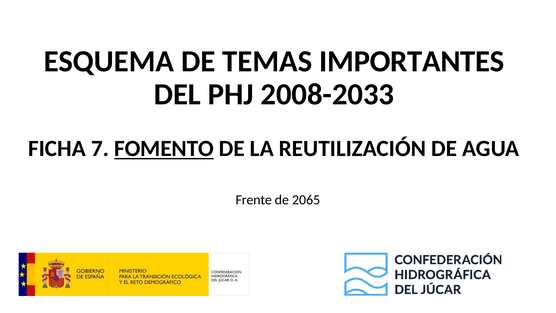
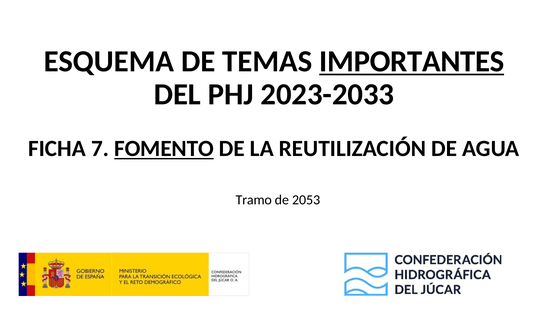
IMPORTANTES underline: none -> present (412, 61)
2008-2033: 2008-2033 -> 2023-2033 (327, 94)
Frente: Frente -> Tramo (254, 200)
2065: 2065 -> 2053 (306, 200)
